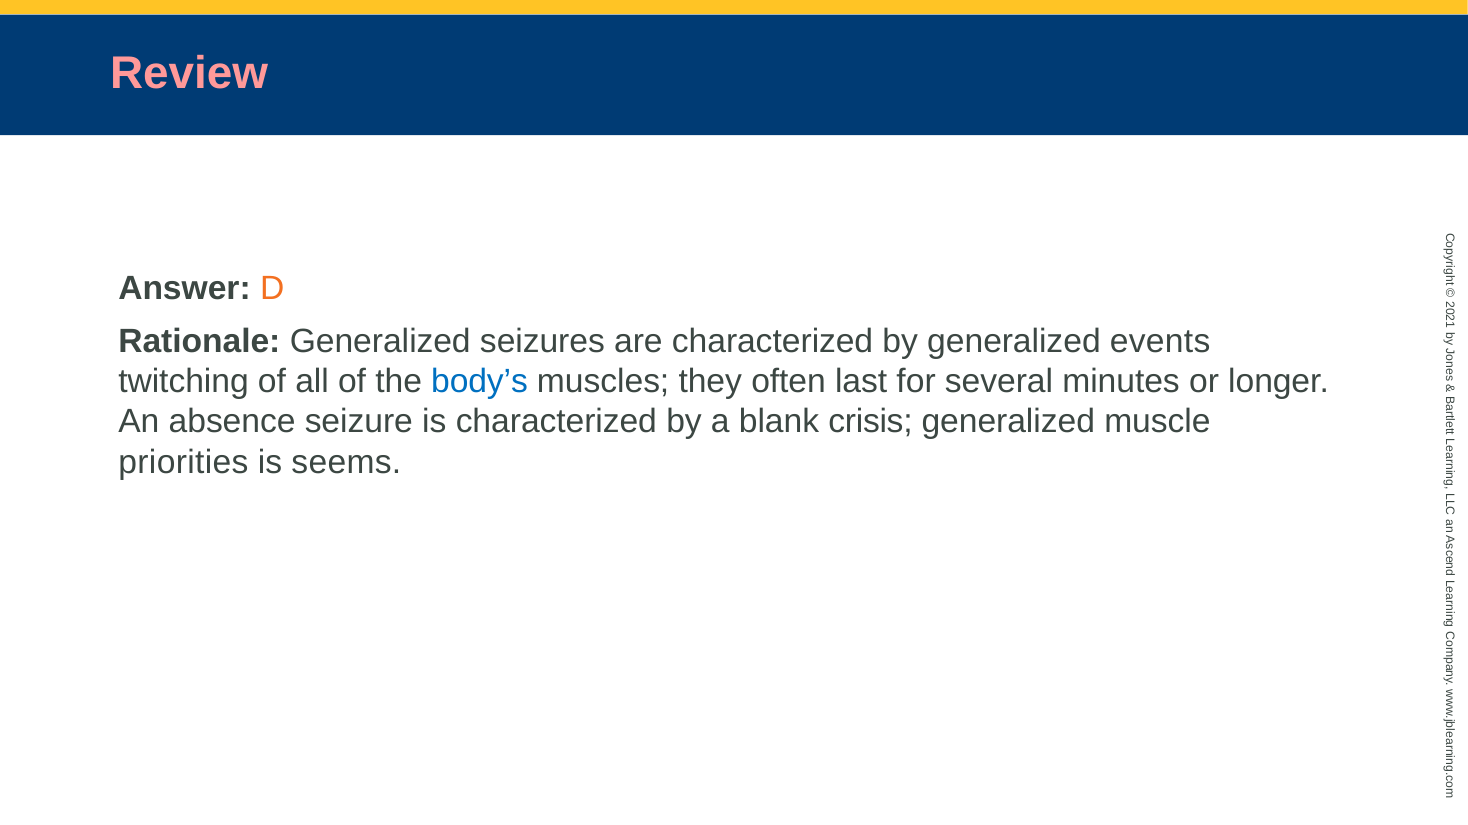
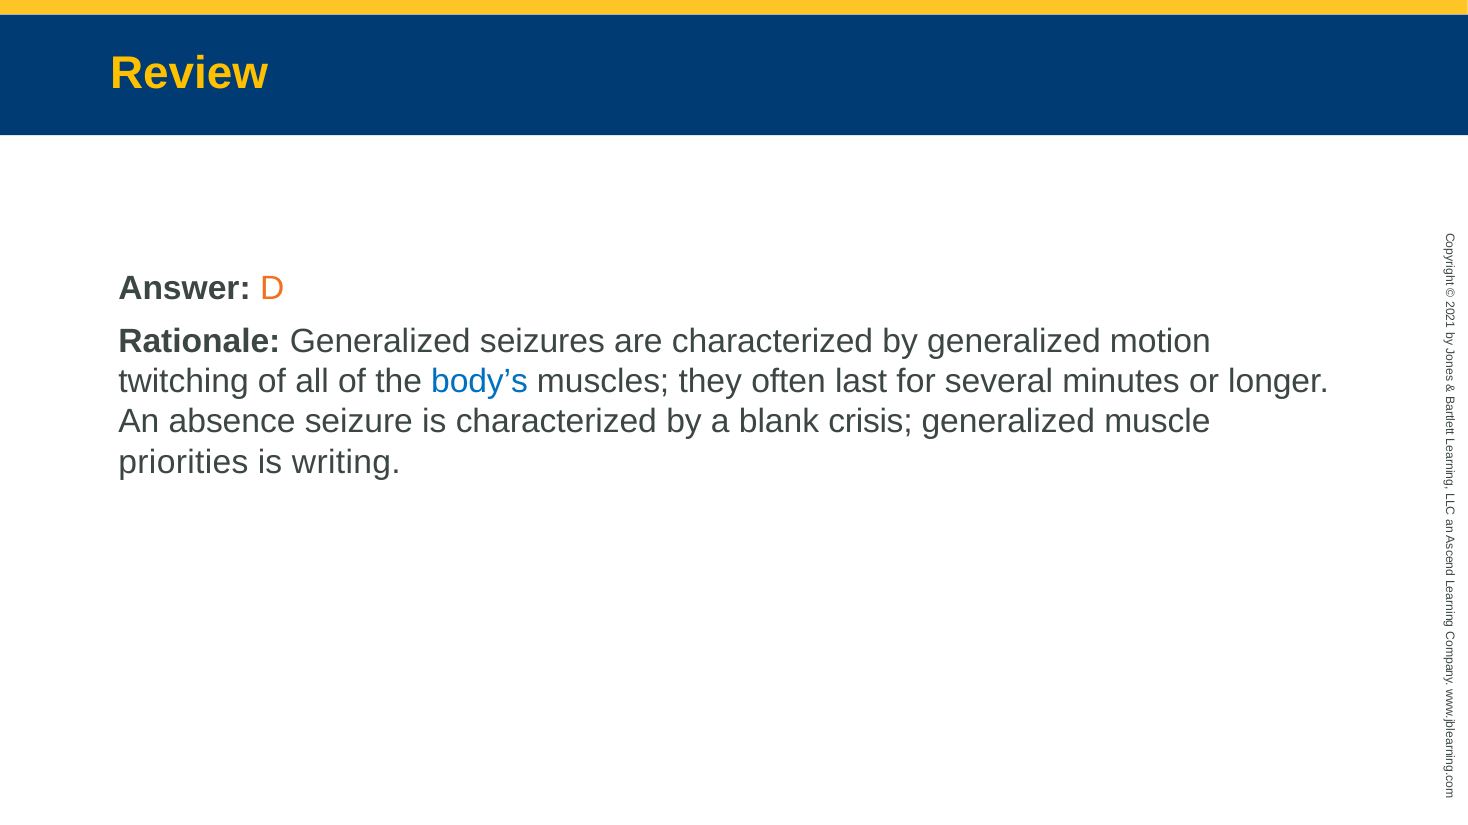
Review colour: pink -> yellow (189, 74)
events: events -> motion (1160, 341)
seems: seems -> writing (346, 463)
